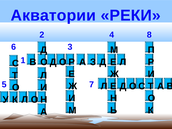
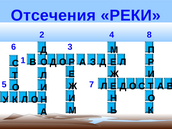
Акватории: Акватории -> Отсечения (53, 15)
